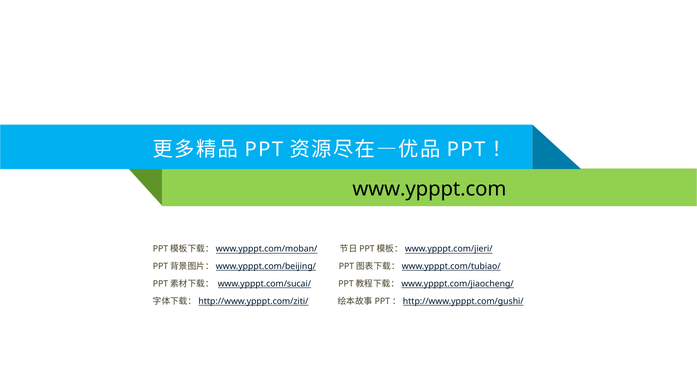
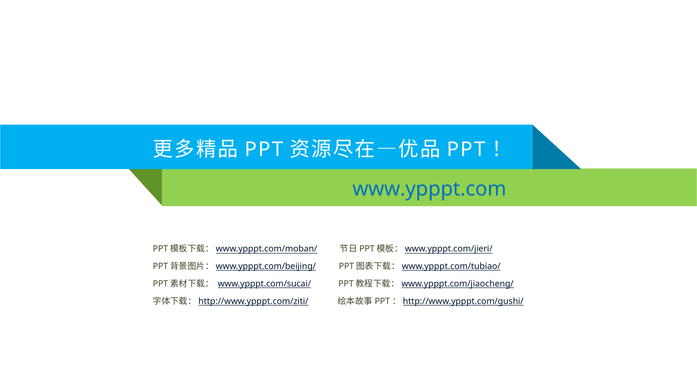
www.ypppt.com colour: black -> blue (429, 189)
